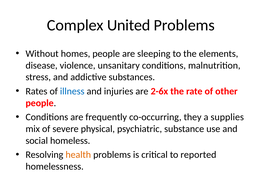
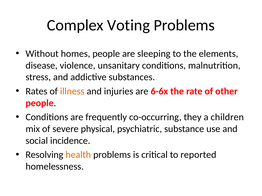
United: United -> Voting (129, 25)
illness colour: blue -> orange (72, 91)
2-6x: 2-6x -> 6-6x (159, 91)
supplies: supplies -> children (227, 117)
homeless: homeless -> incidence (70, 141)
